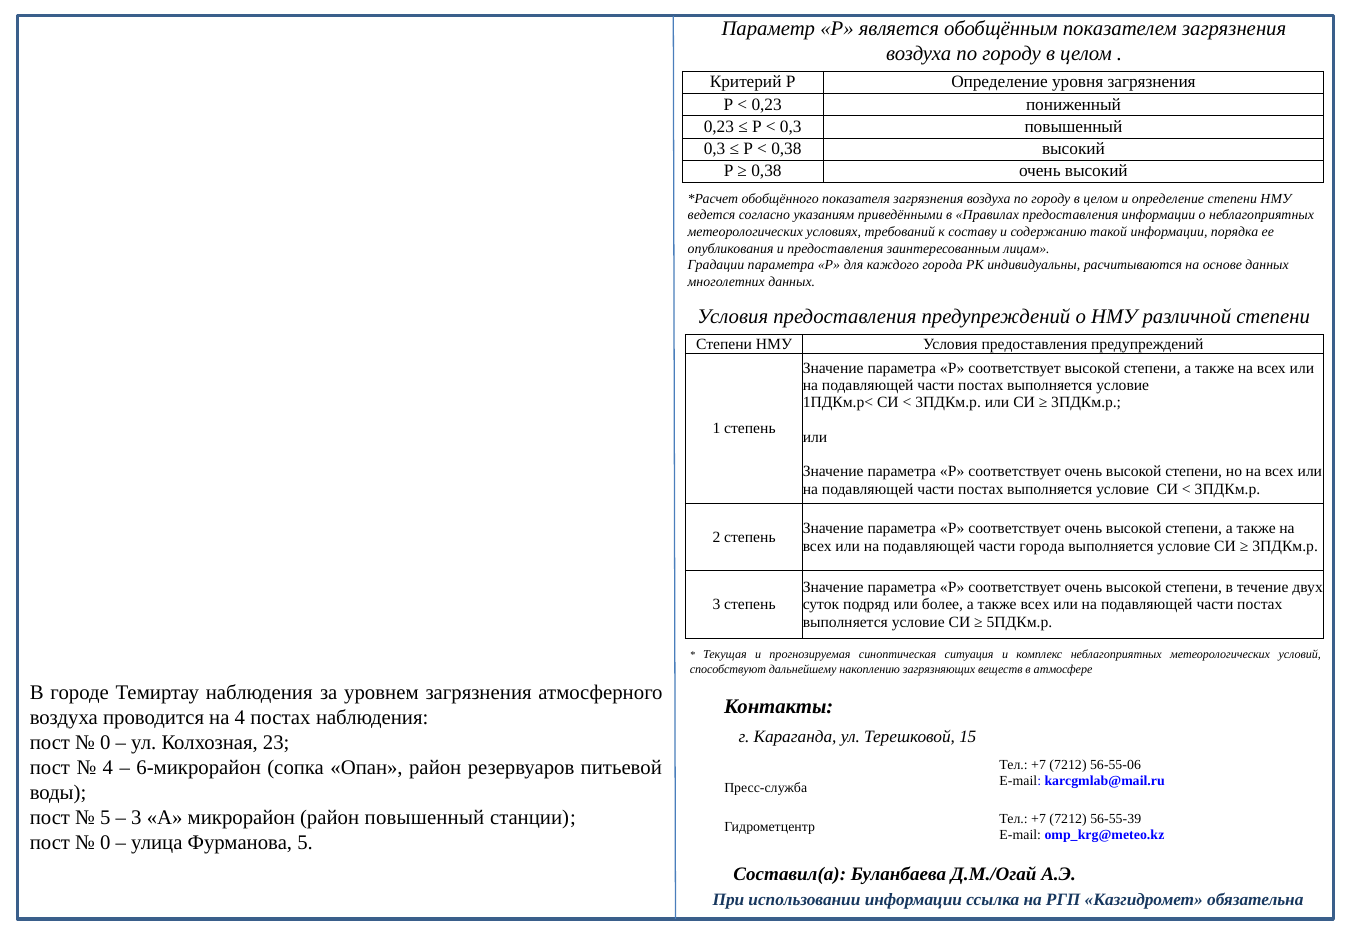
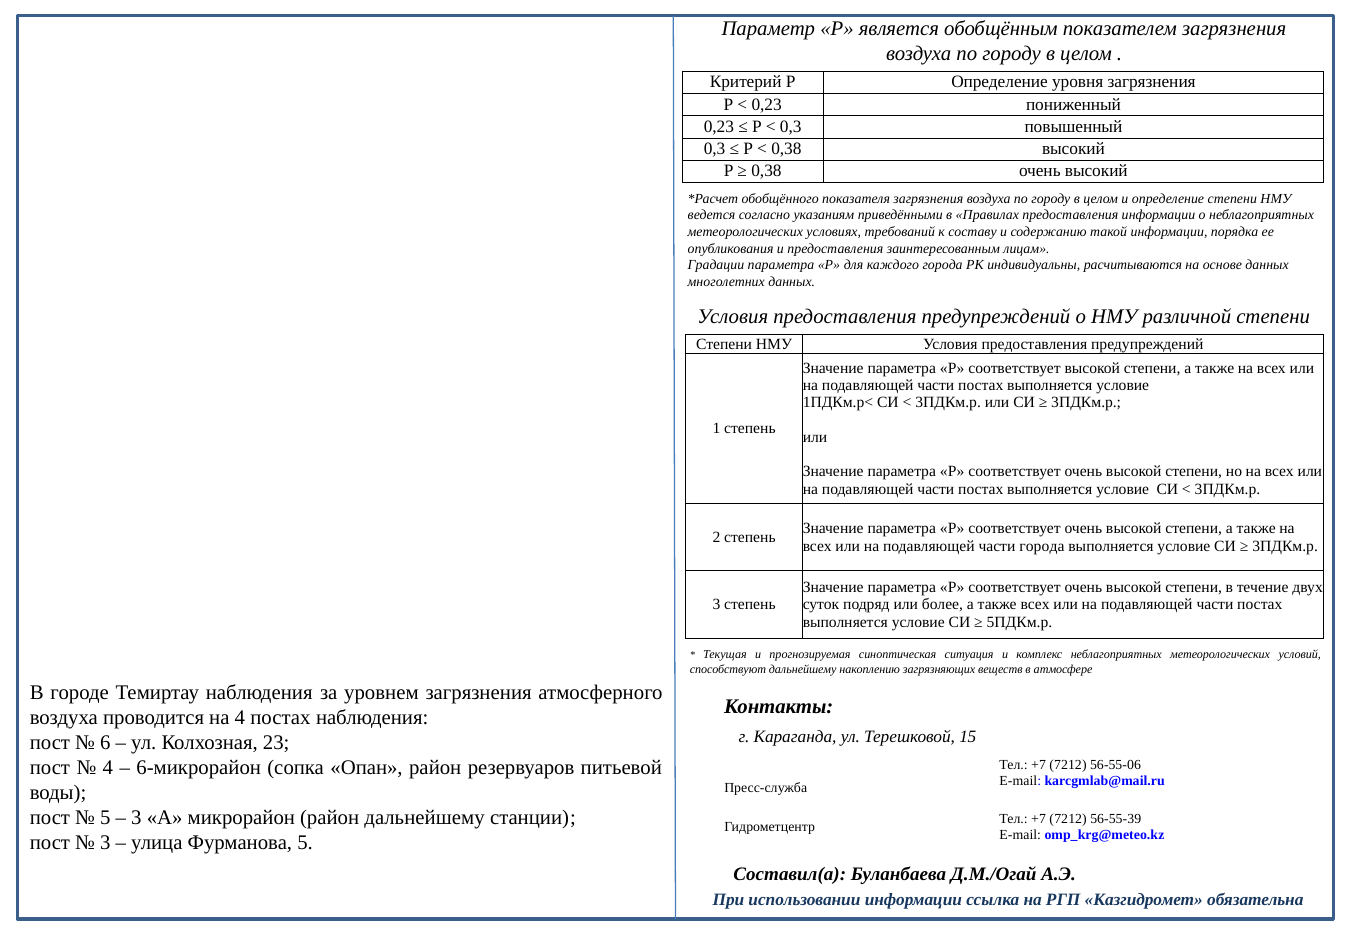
0: 0 -> 6 (105, 743)
район повышенный: повышенный -> дальнейшему (425, 818)
0: 0 -> 3 (105, 843)
